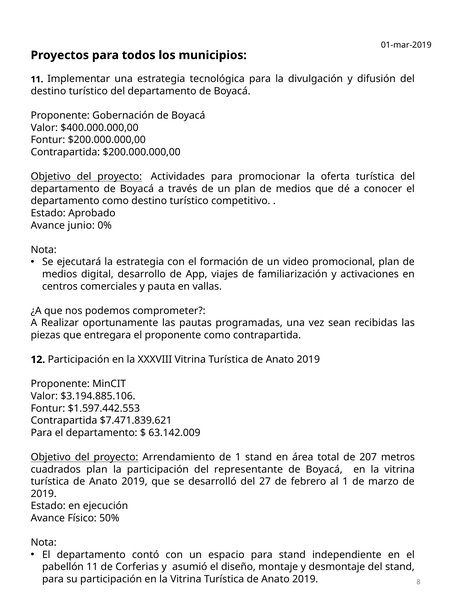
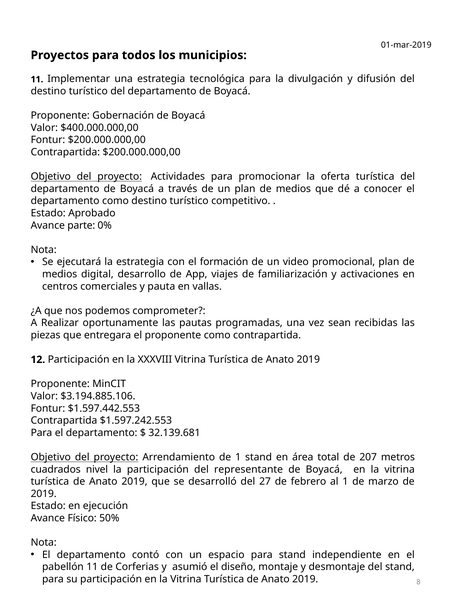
junio: junio -> parte (81, 226)
$7.471.839.621: $7.471.839.621 -> $1.597.242.553 (136, 421)
63.142.009: 63.142.009 -> 32.139.681 (174, 433)
cuadrados plan: plan -> nivel (97, 470)
